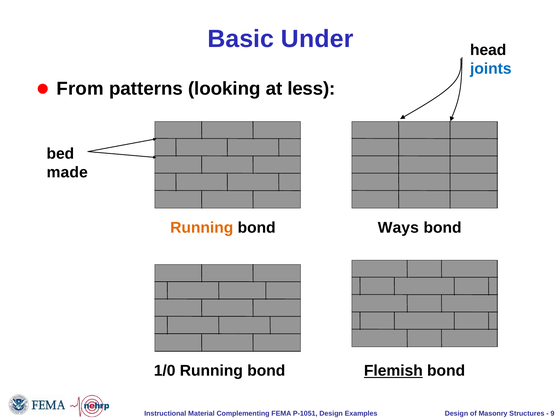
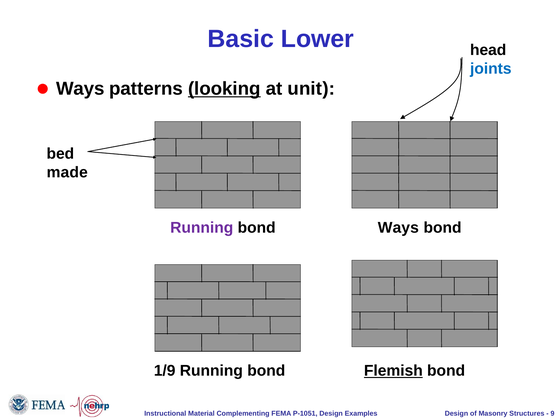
Under: Under -> Lower (317, 39)
From: From -> Ways (80, 89)
looking underline: none -> present (224, 89)
less: less -> unit (311, 89)
Running colour: orange -> purple (202, 228)
1/0: 1/0 -> 1/9 (165, 371)
